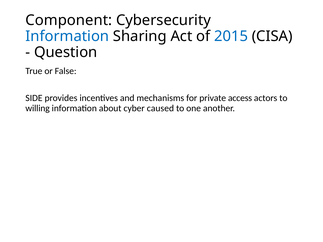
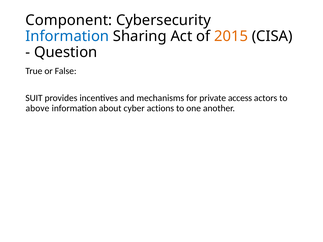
2015 colour: blue -> orange (231, 36)
SIDE: SIDE -> SUIT (34, 98)
willing: willing -> above (37, 108)
caused: caused -> actions (160, 108)
